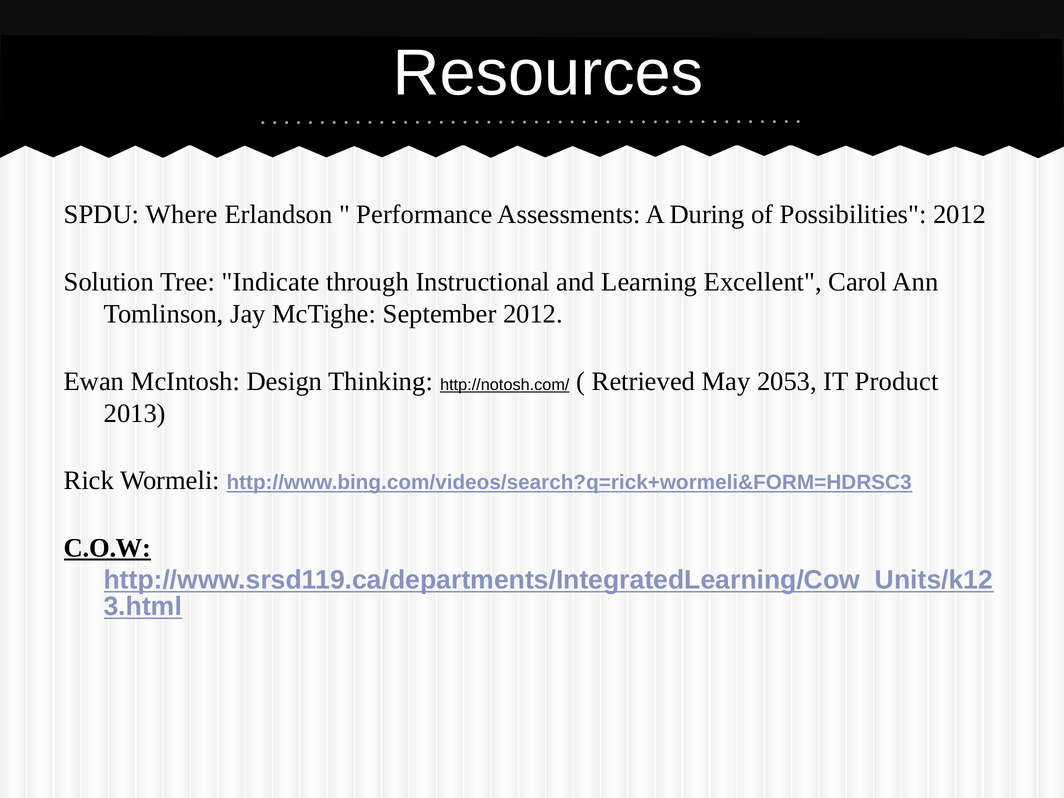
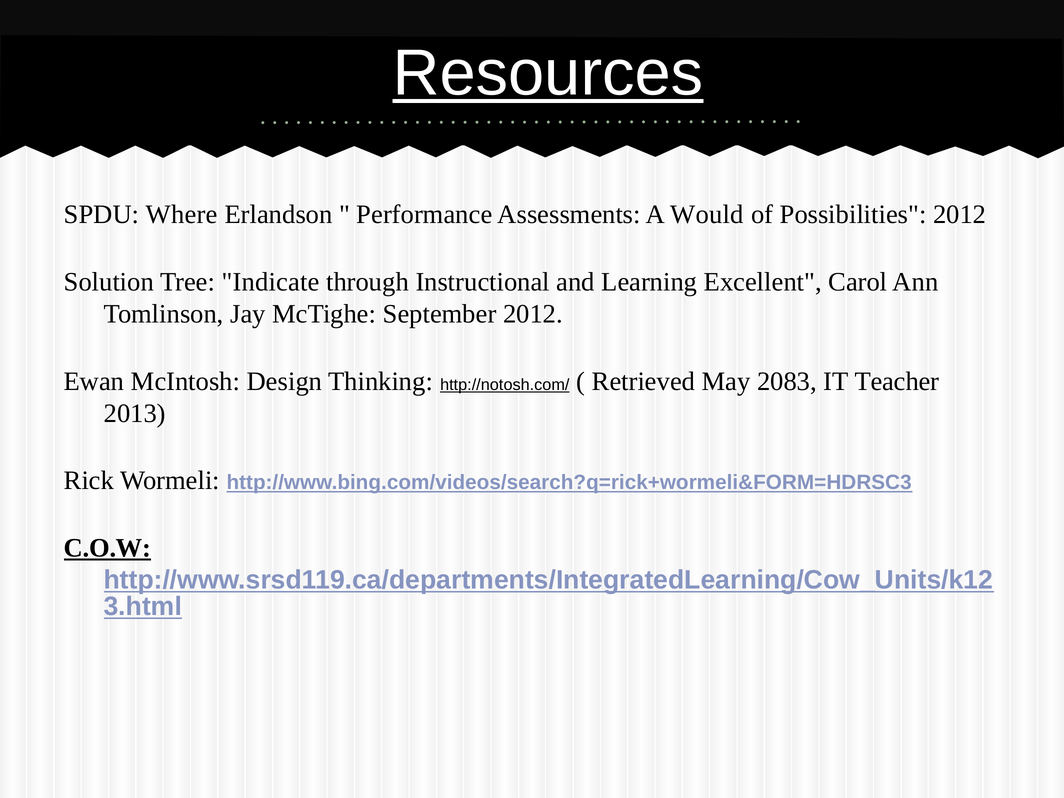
Resources underline: none -> present (548, 73)
During: During -> Would (707, 215)
2053: 2053 -> 2083 (787, 381)
Product: Product -> Teacher (897, 381)
